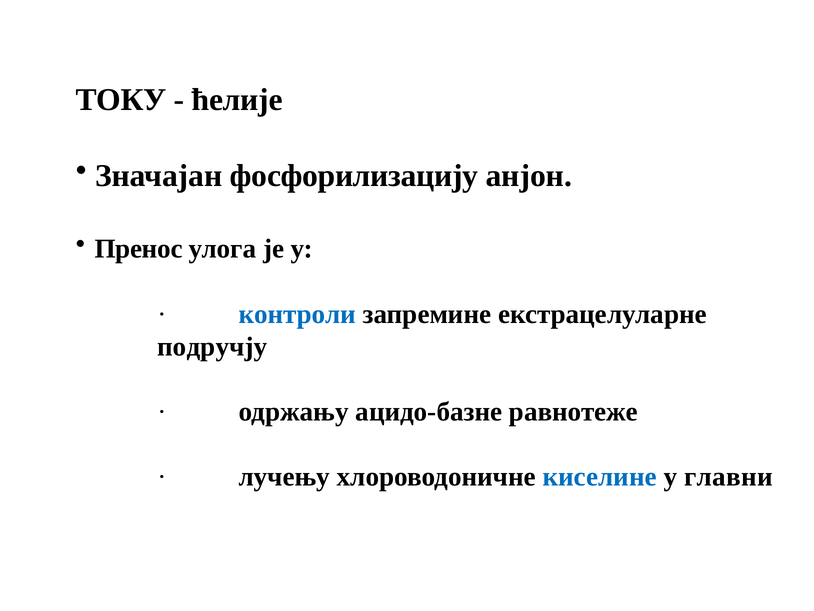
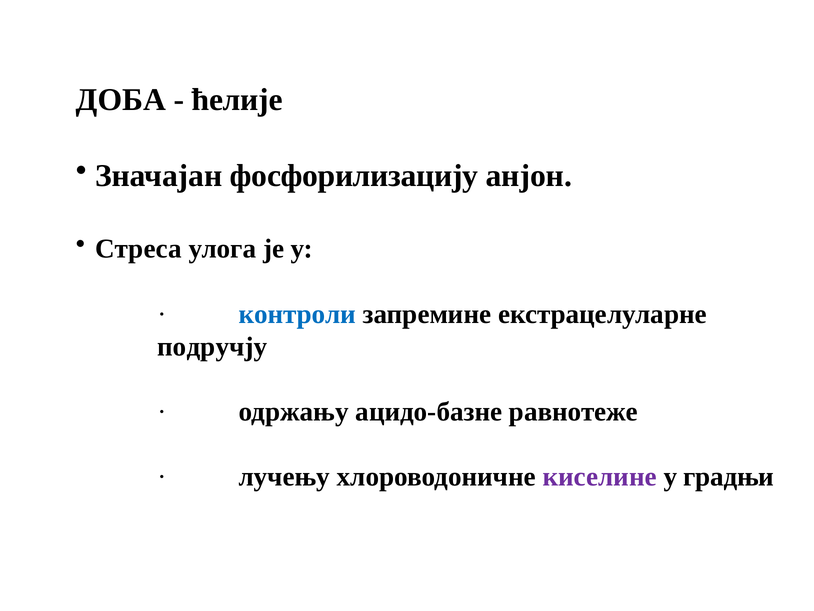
ТОКУ: ТОКУ -> ДОБА (121, 100)
Пренос: Пренос -> Стреса (138, 249)
киселине colour: blue -> purple (600, 477)
главни: главни -> градњи (729, 477)
